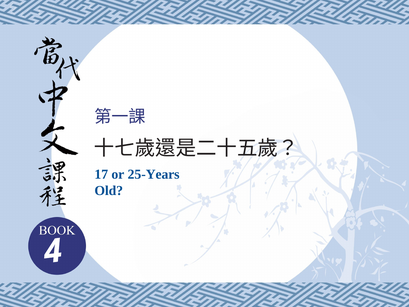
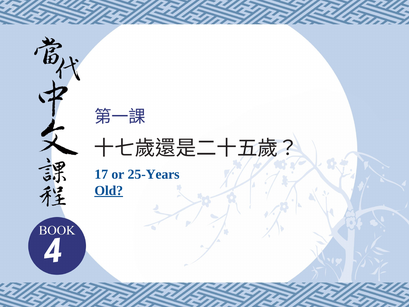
Old underline: none -> present (109, 190)
